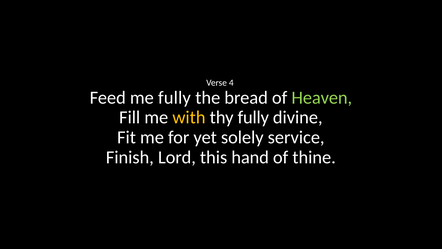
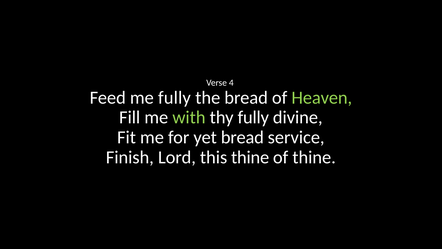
with colour: yellow -> light green (189, 117)
yet solely: solely -> bread (242, 137)
this hand: hand -> thine (250, 157)
